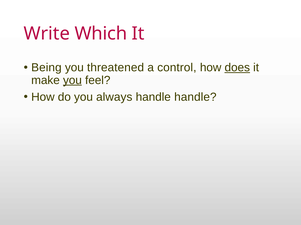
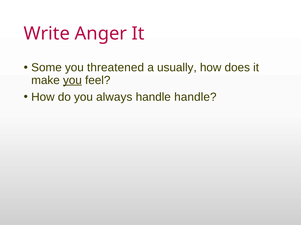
Which: Which -> Anger (101, 34)
Being: Being -> Some (46, 68)
control: control -> usually (177, 68)
does underline: present -> none (237, 68)
